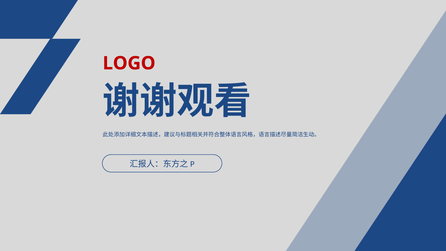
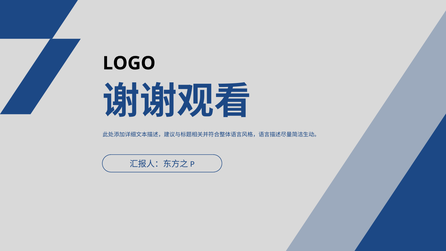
LOGO colour: red -> black (129, 63)
